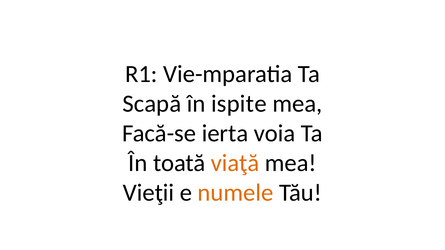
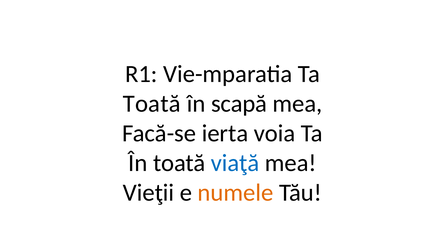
Scapă: Scapă -> Toată (152, 104)
ispite: ispite -> scapă (239, 104)
viaţă colour: orange -> blue (235, 163)
